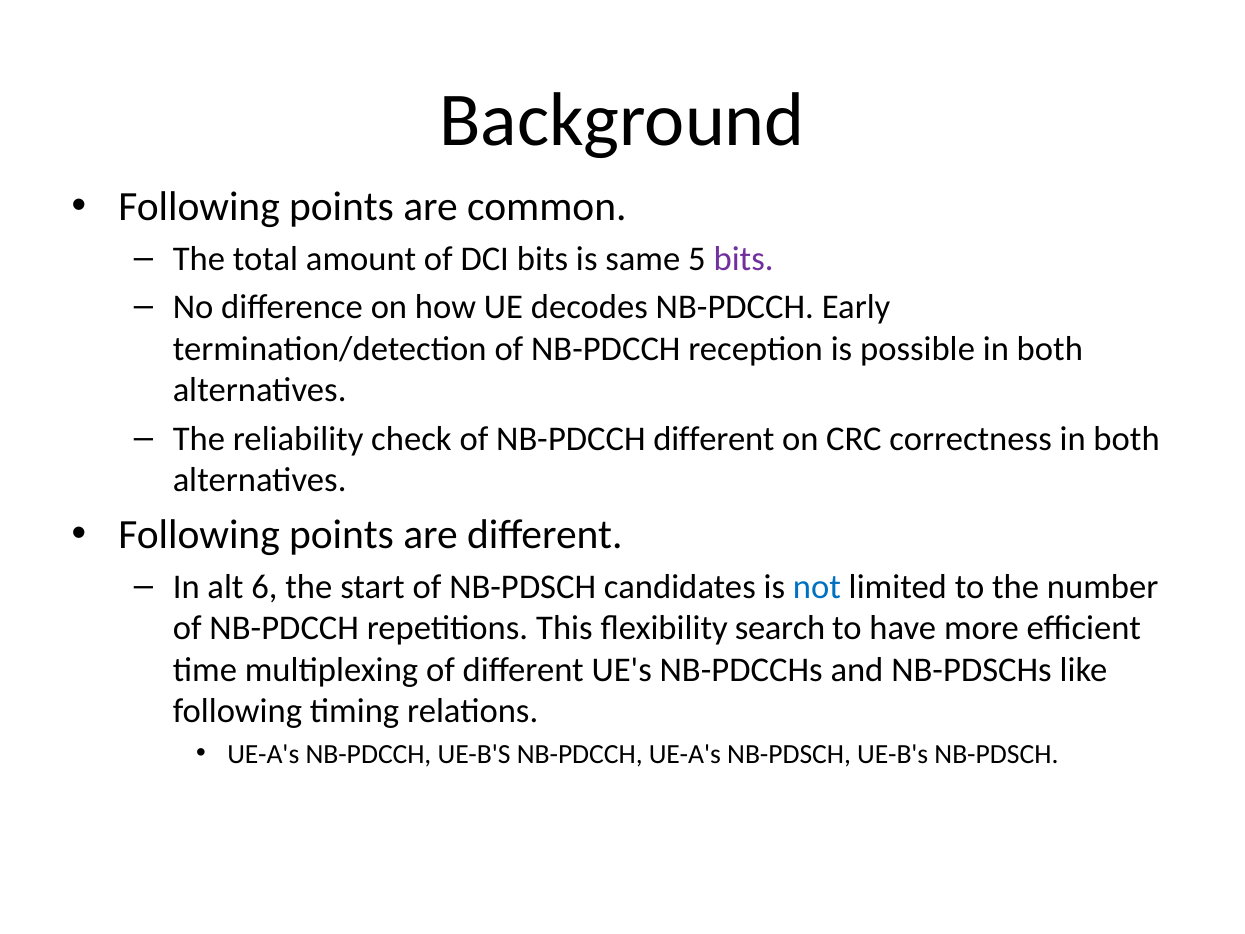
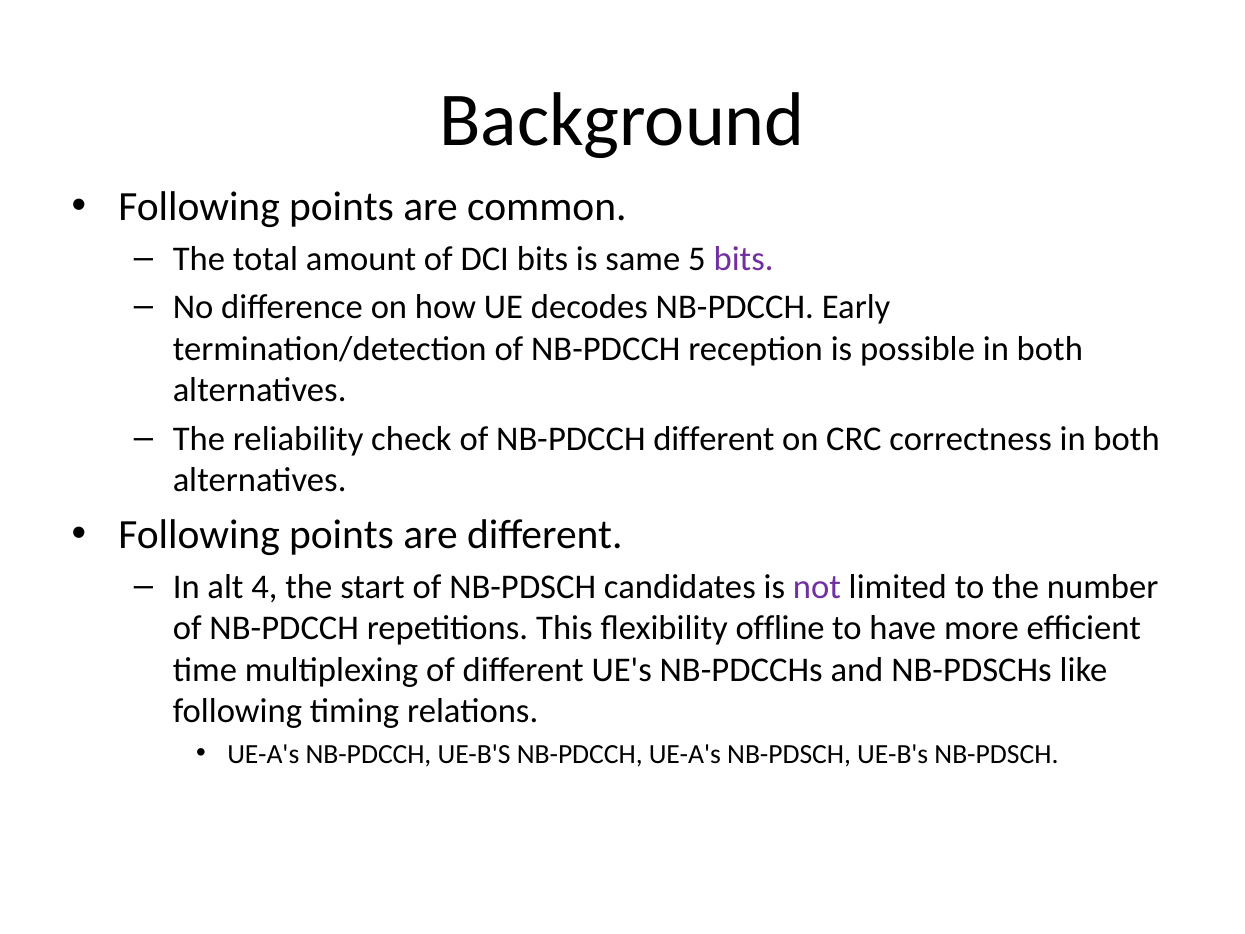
6: 6 -> 4 (264, 587)
not colour: blue -> purple (817, 587)
search: search -> offline (780, 628)
